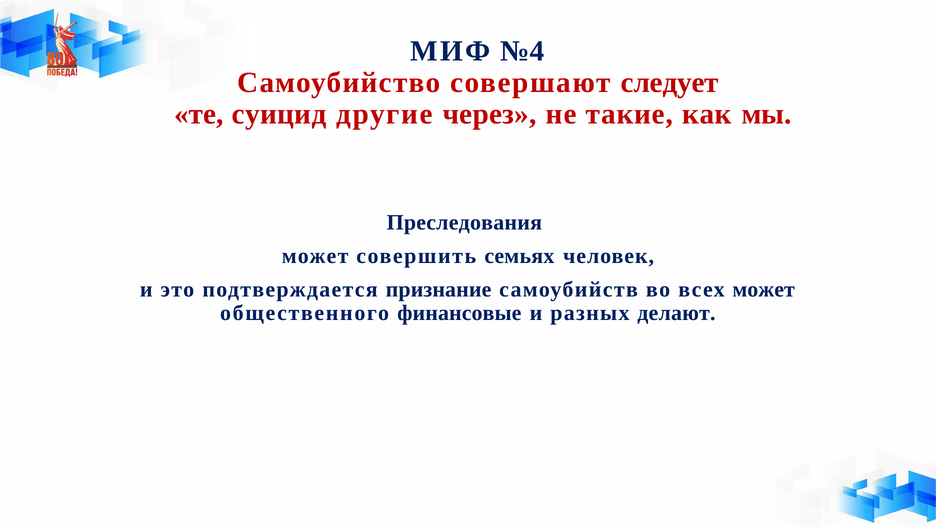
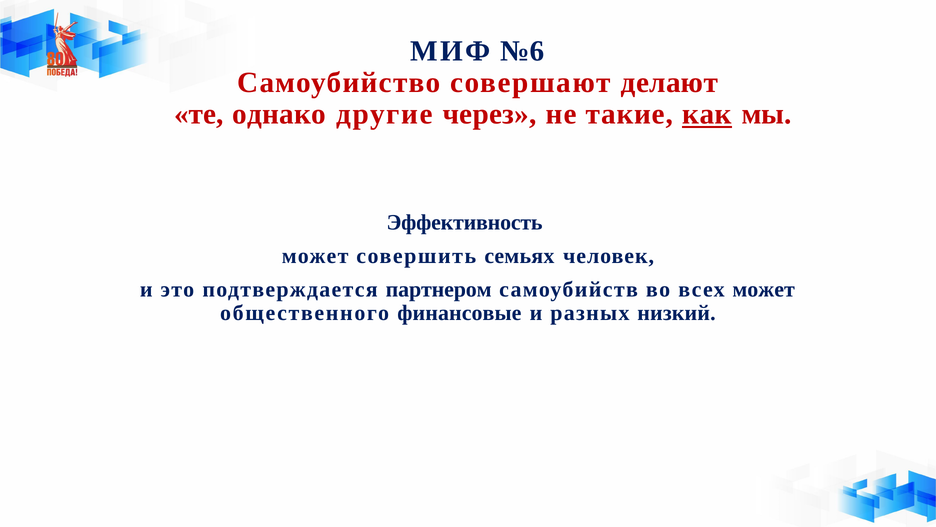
№4: №4 -> №6 (522, 51)
следует: следует -> делают (669, 83)
суицид: суицид -> однако (279, 114)
как underline: none -> present (707, 114)
Преследования: Преследования -> Эффективность (465, 222)
признание: признание -> партнером (439, 289)
делают: делают -> низкий (676, 313)
